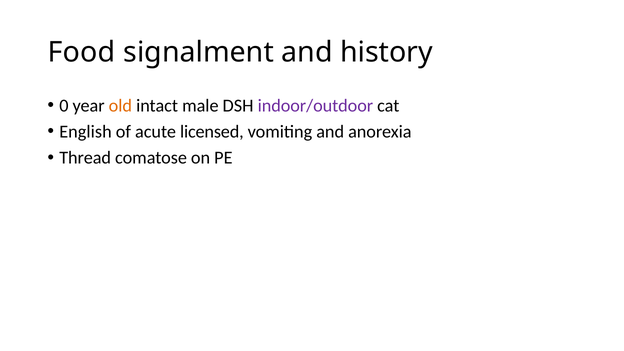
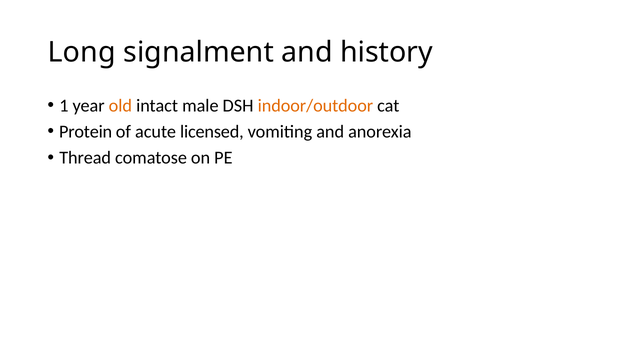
Food: Food -> Long (82, 52)
0: 0 -> 1 (64, 106)
indoor/outdoor colour: purple -> orange (315, 106)
English: English -> Protein (86, 132)
